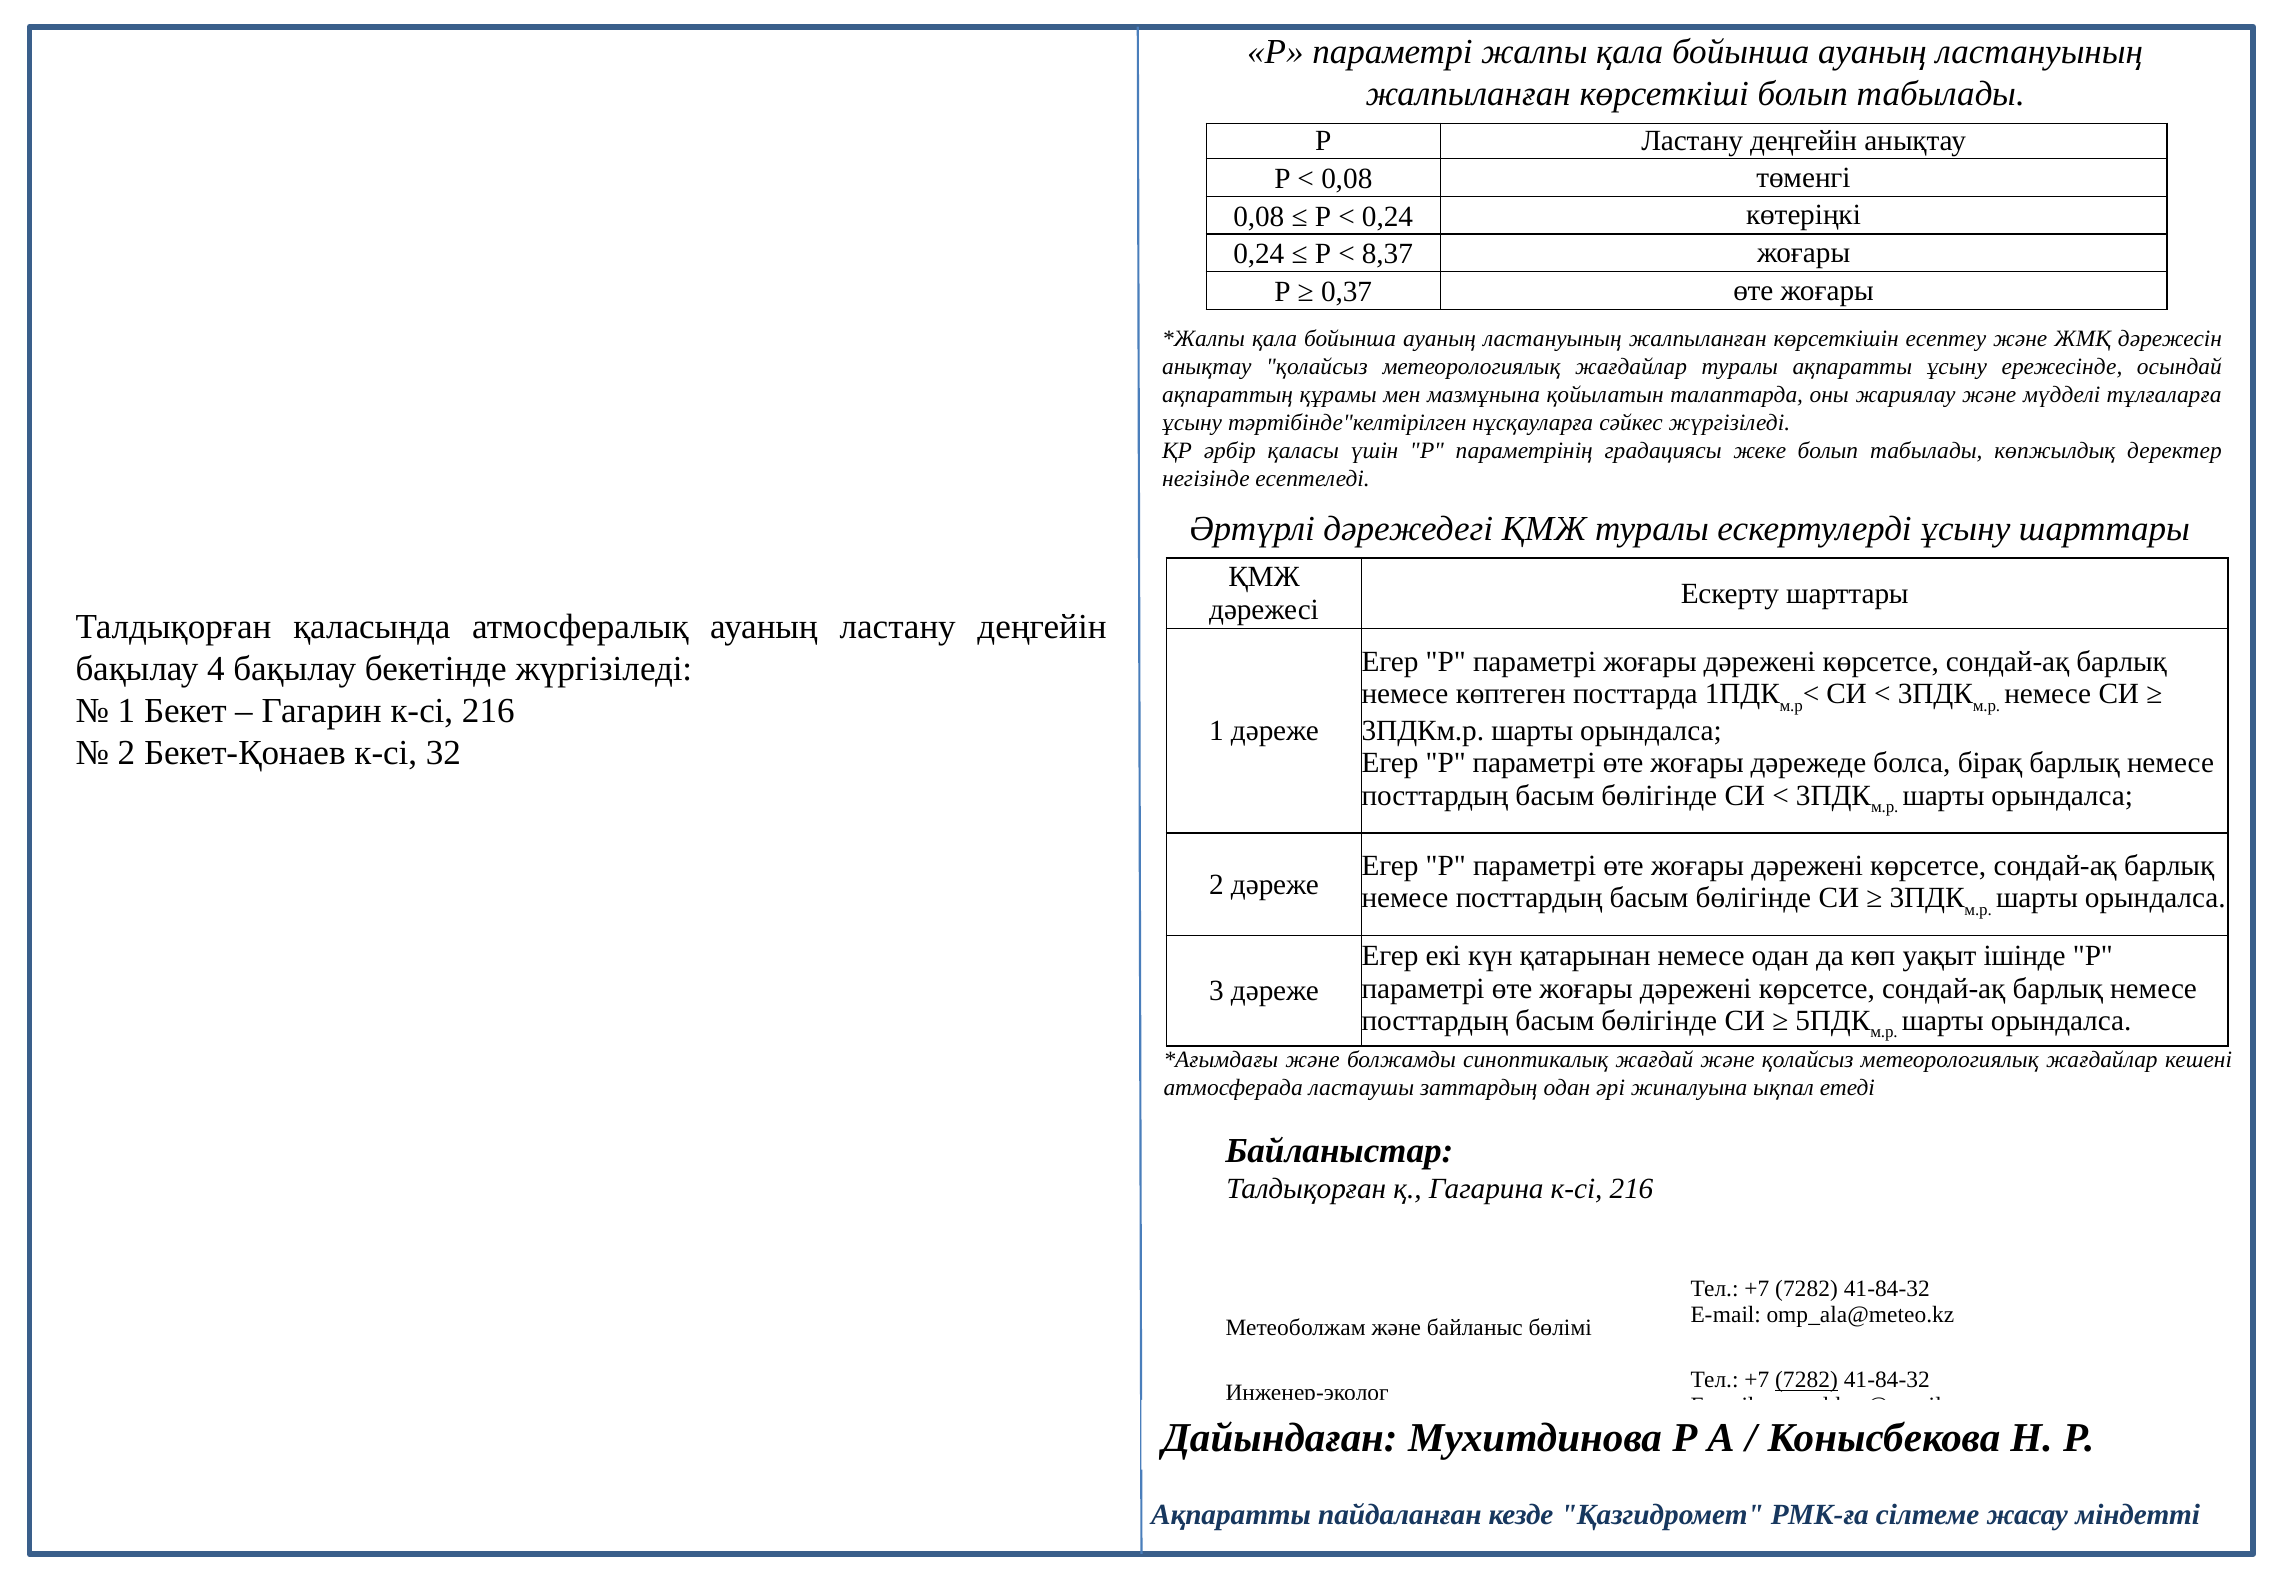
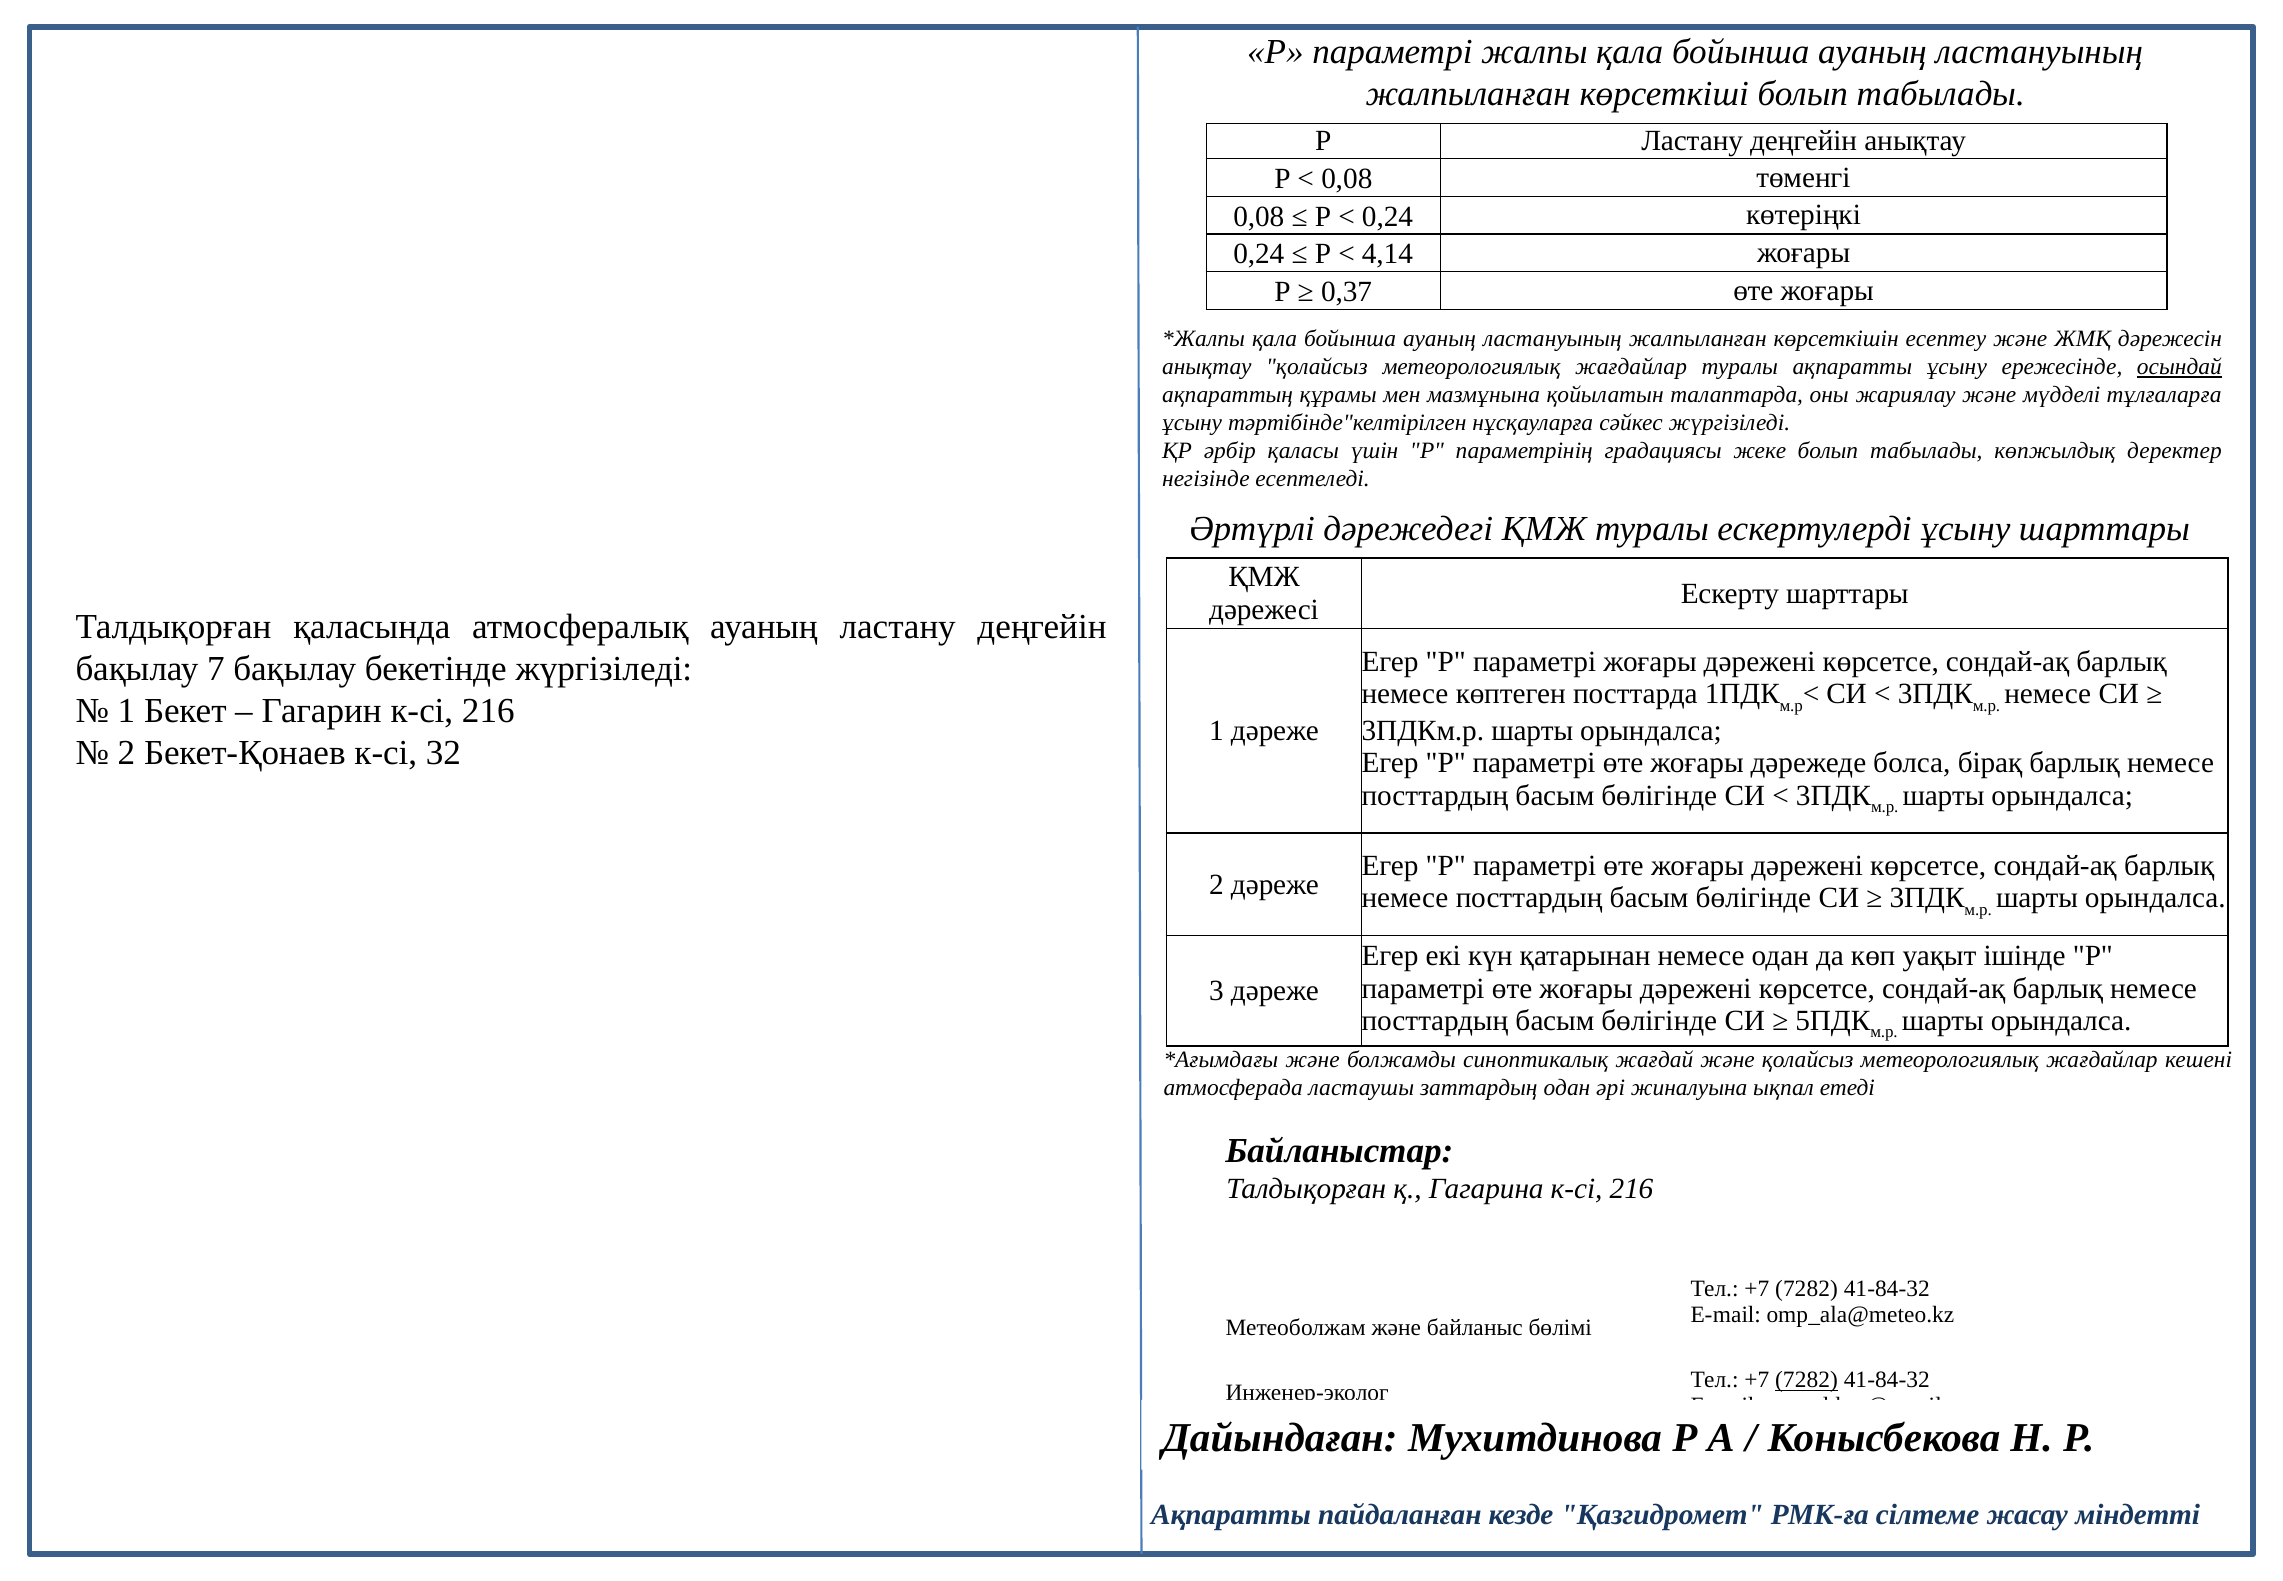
8,37: 8,37 -> 4,14 (1387, 254)
осындай underline: none -> present (2179, 367)
4: 4 -> 7 (216, 669)
